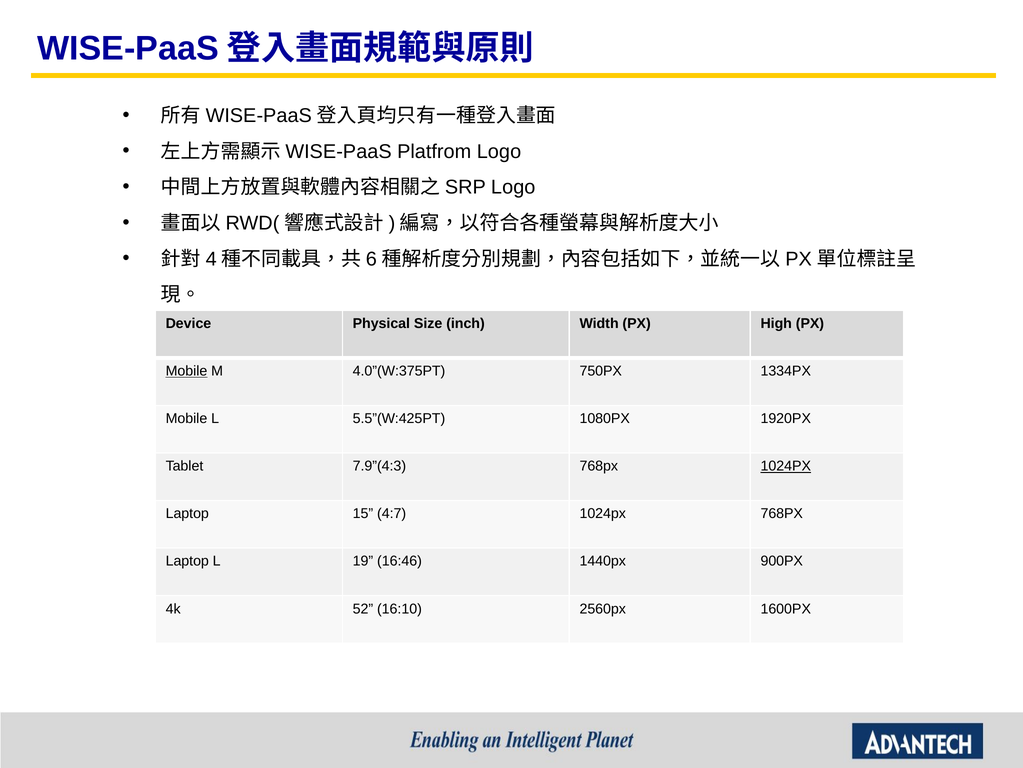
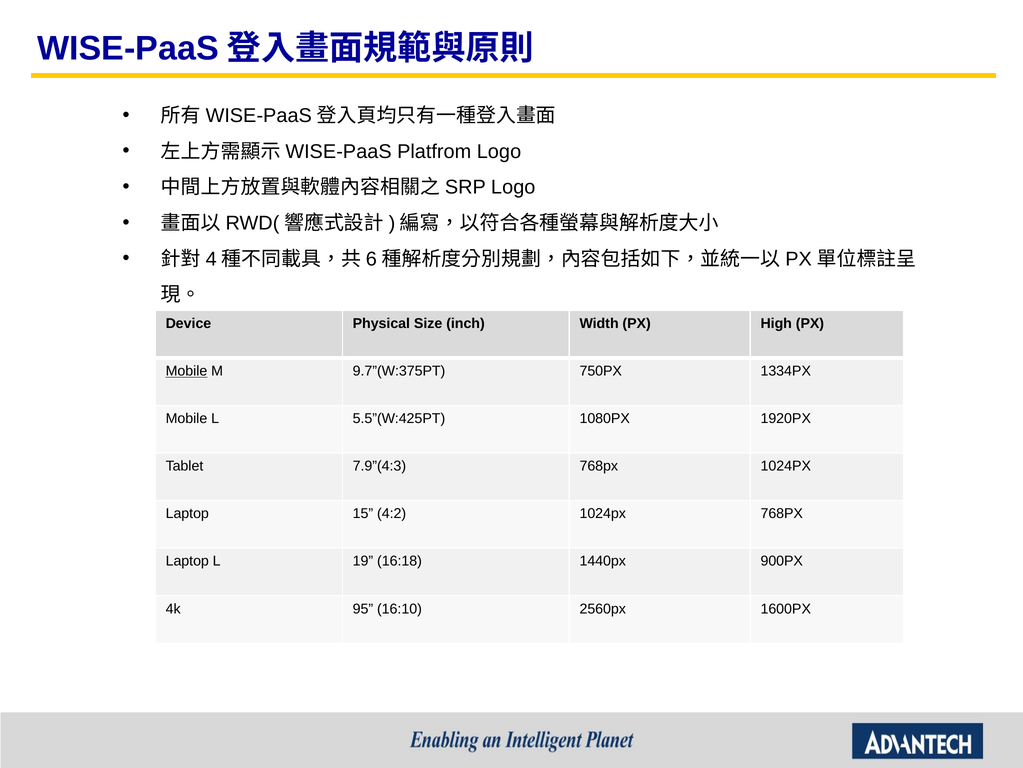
4.0”(W:375PT: 4.0”(W:375PT -> 9.7”(W:375PT (399, 371)
1024PX underline: present -> none (786, 466)
4:7: 4:7 -> 4:2 (392, 513)
16:46: 16:46 -> 16:18 (400, 561)
52: 52 -> 95 (363, 608)
